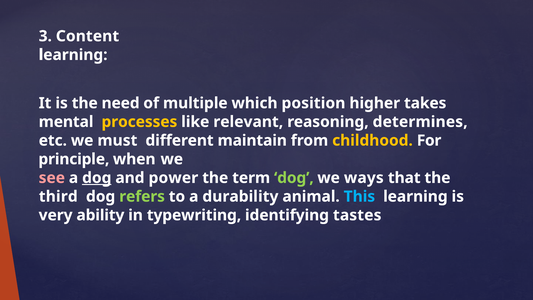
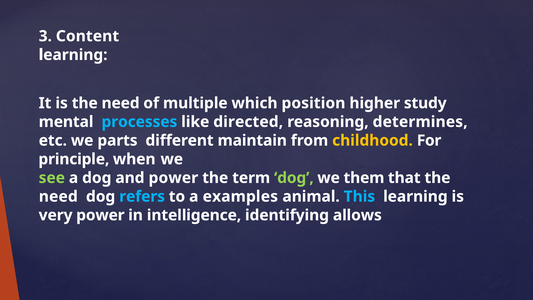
takes: takes -> study (425, 103)
processes colour: yellow -> light blue (139, 122)
relevant: relevant -> directed (248, 122)
must: must -> parts (117, 140)
see colour: pink -> light green (52, 178)
dog underline: present -> none (97, 178)
ways: ways -> them (364, 178)
third: third -> need (58, 196)
refers colour: light green -> light blue (142, 196)
durability: durability -> examples (240, 196)
very ability: ability -> power (100, 215)
typewriting: typewriting -> intelligence (194, 215)
tastes: tastes -> allows (357, 215)
